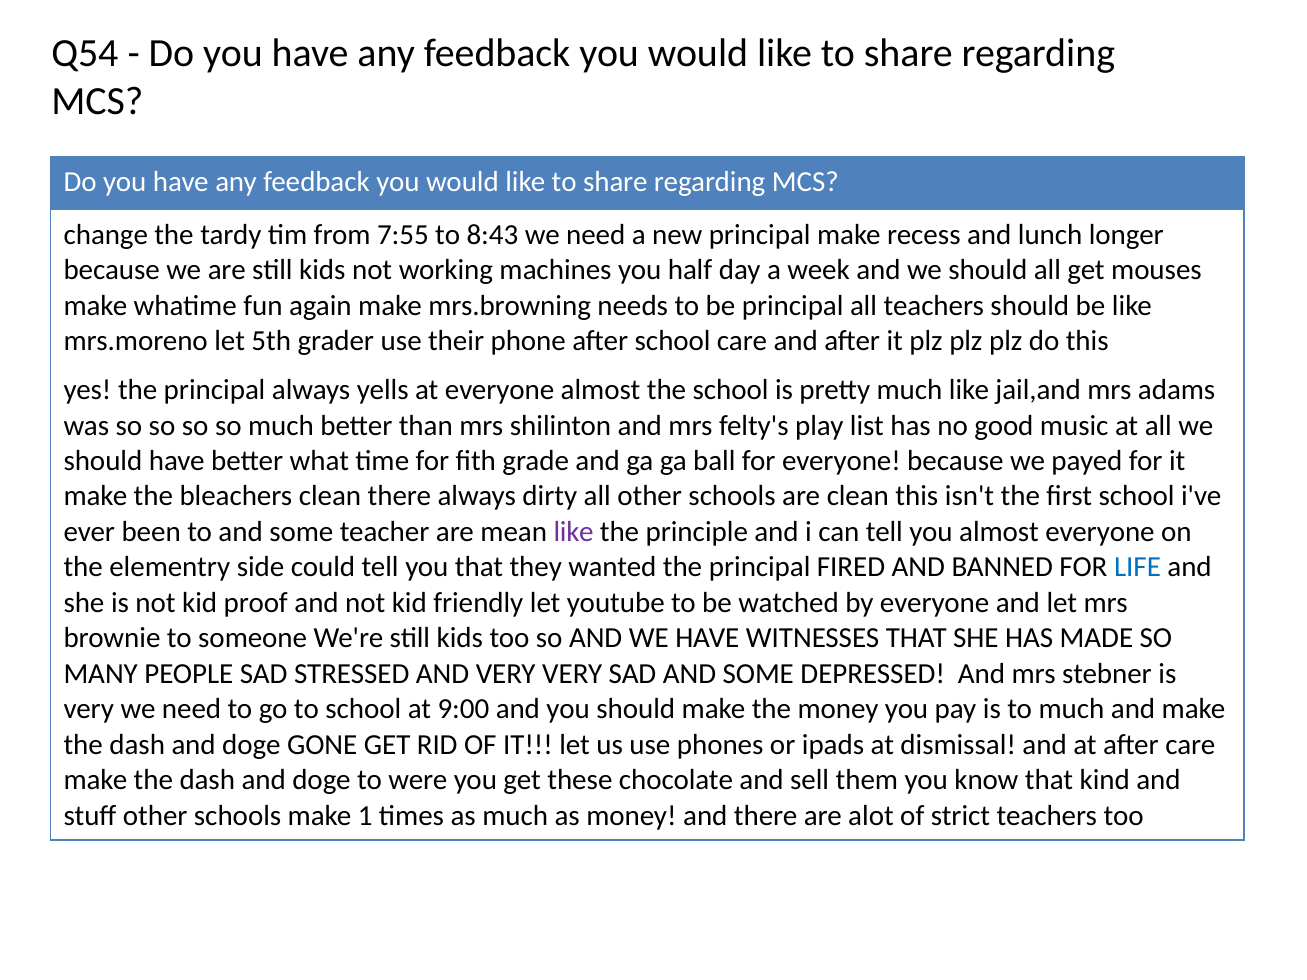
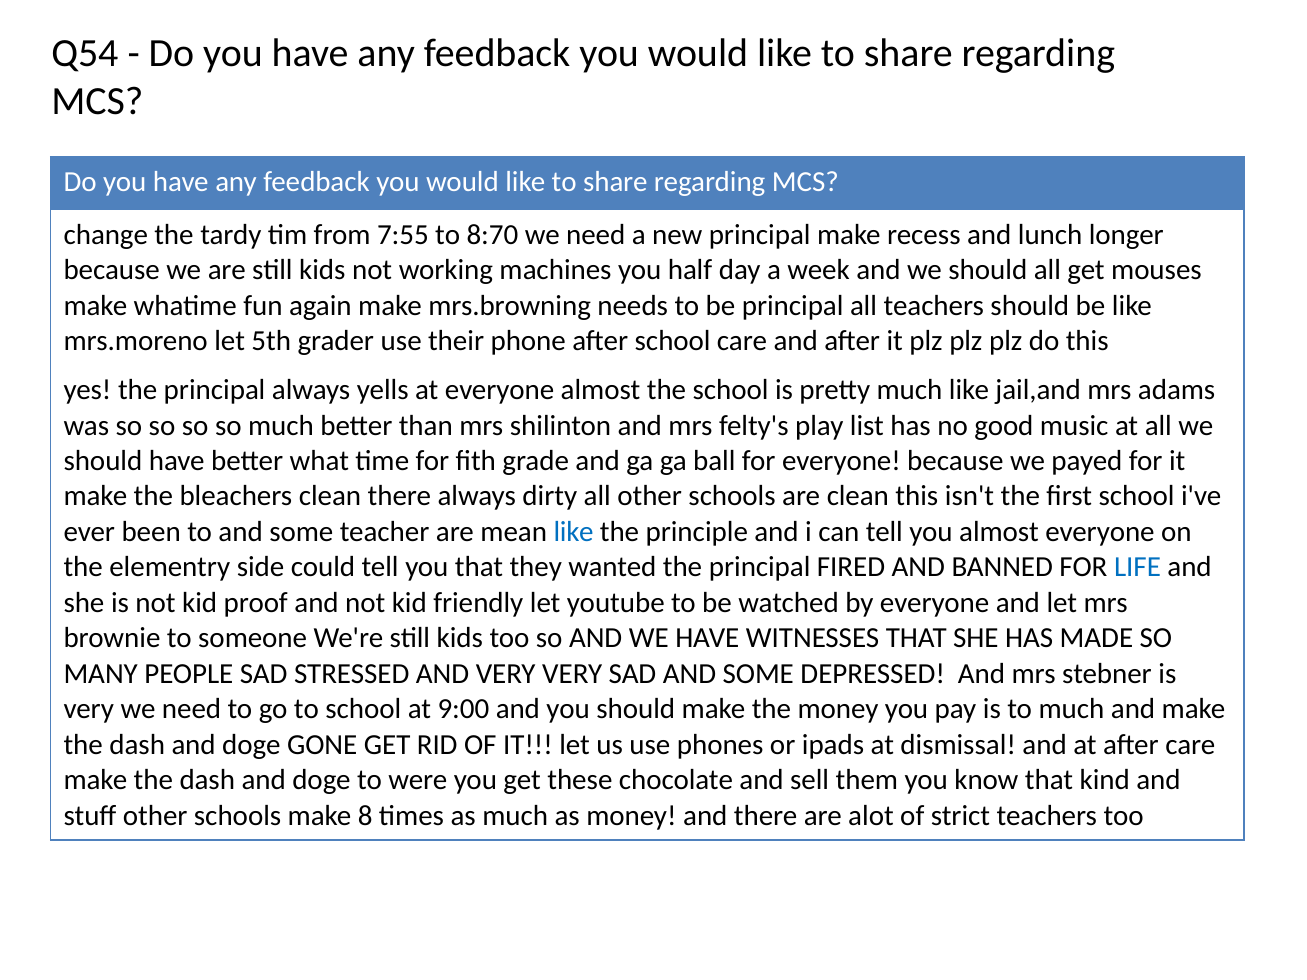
8:43: 8:43 -> 8:70 (492, 235)
like colour: purple -> blue (574, 532)
1: 1 -> 8 (365, 816)
